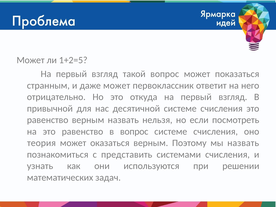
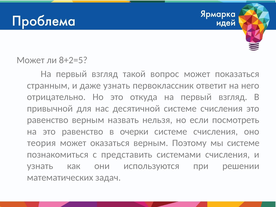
1+2=5: 1+2=5 -> 8+2=5 (73, 60)
даже может: может -> узнать (117, 85)
в вопрос: вопрос -> очерки (134, 131)
мы назвать: назвать -> системе (243, 143)
